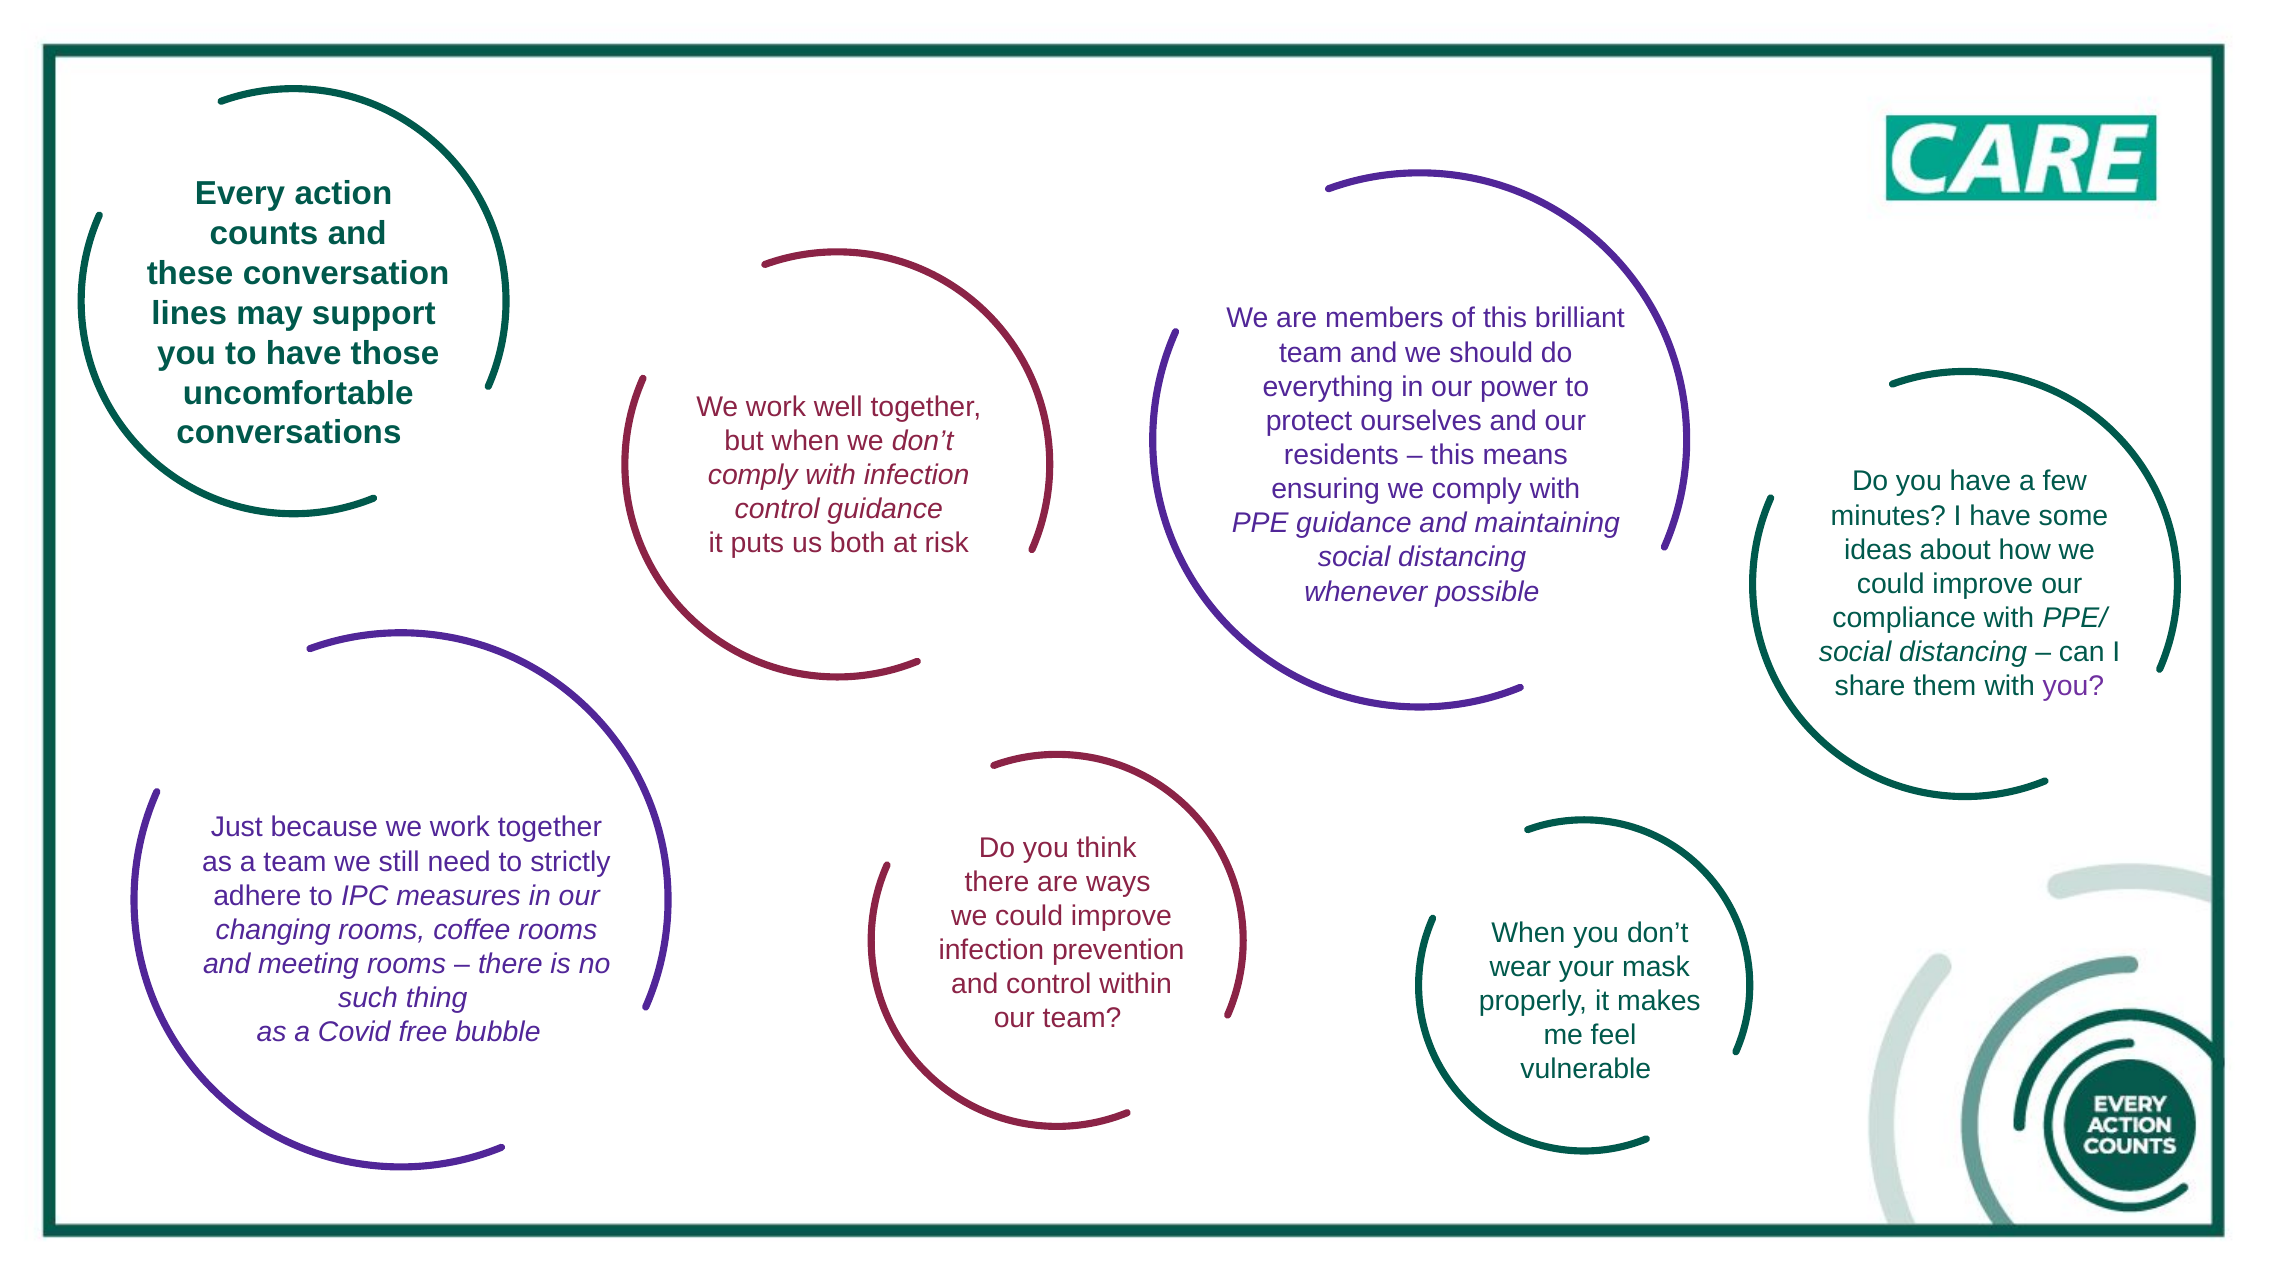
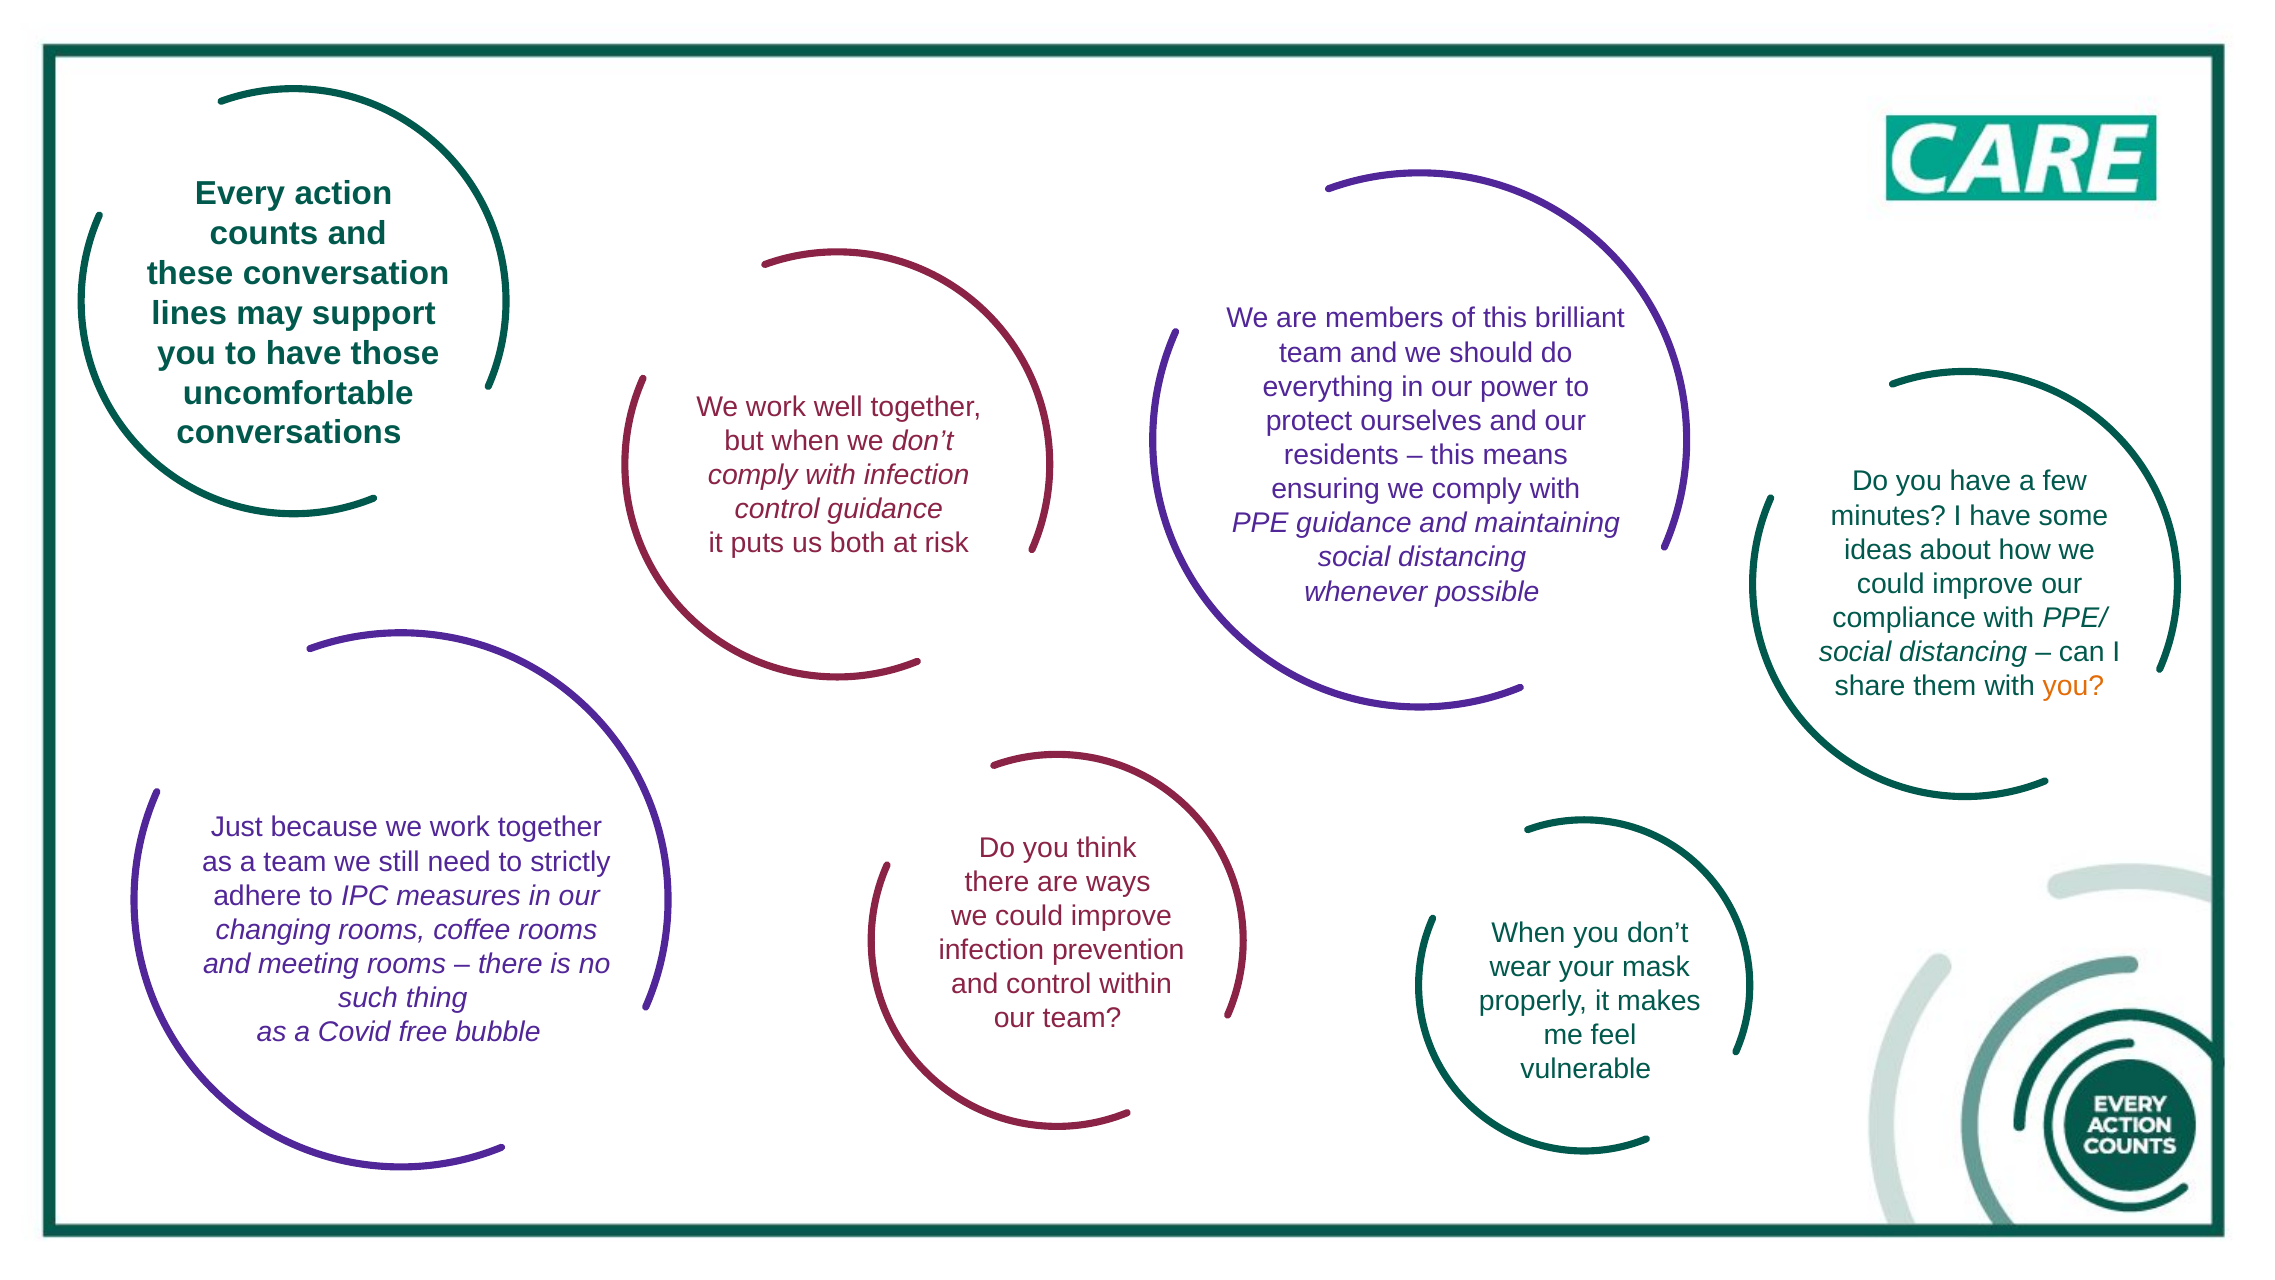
you colour: purple -> orange (2073, 686)
